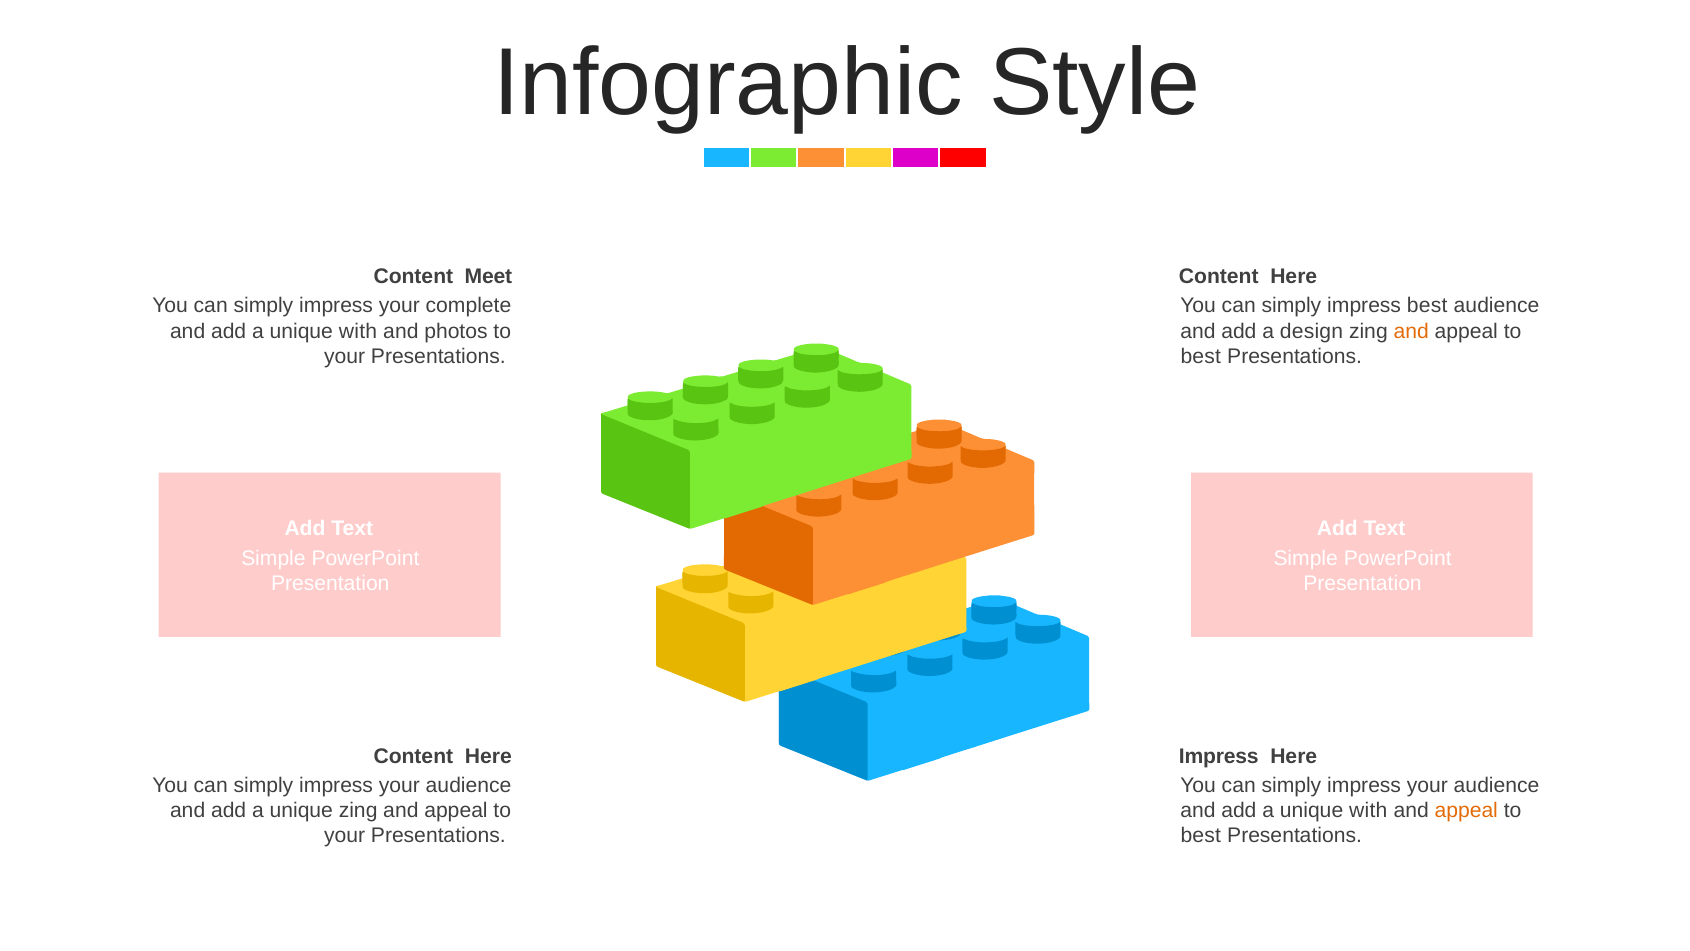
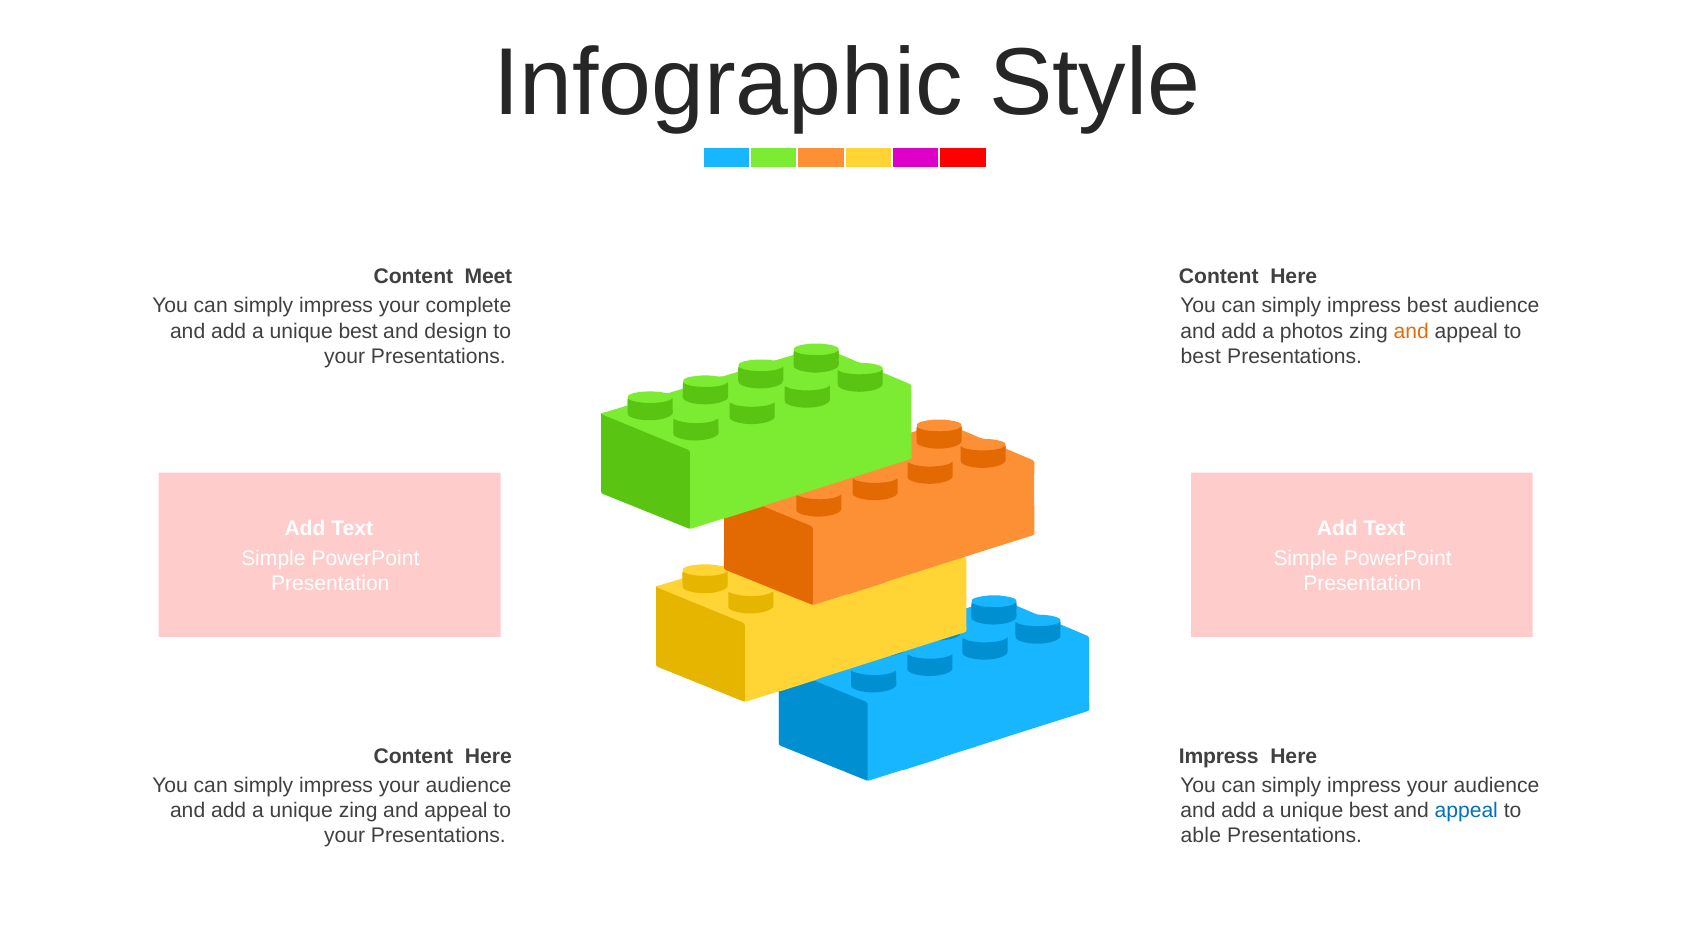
with: with -> best (358, 331)
photos: photos -> design (456, 331)
design: design -> photos (1312, 331)
with: with -> best (1369, 810)
appeal colour: orange -> blue (1466, 810)
best: best -> able (1201, 836)
